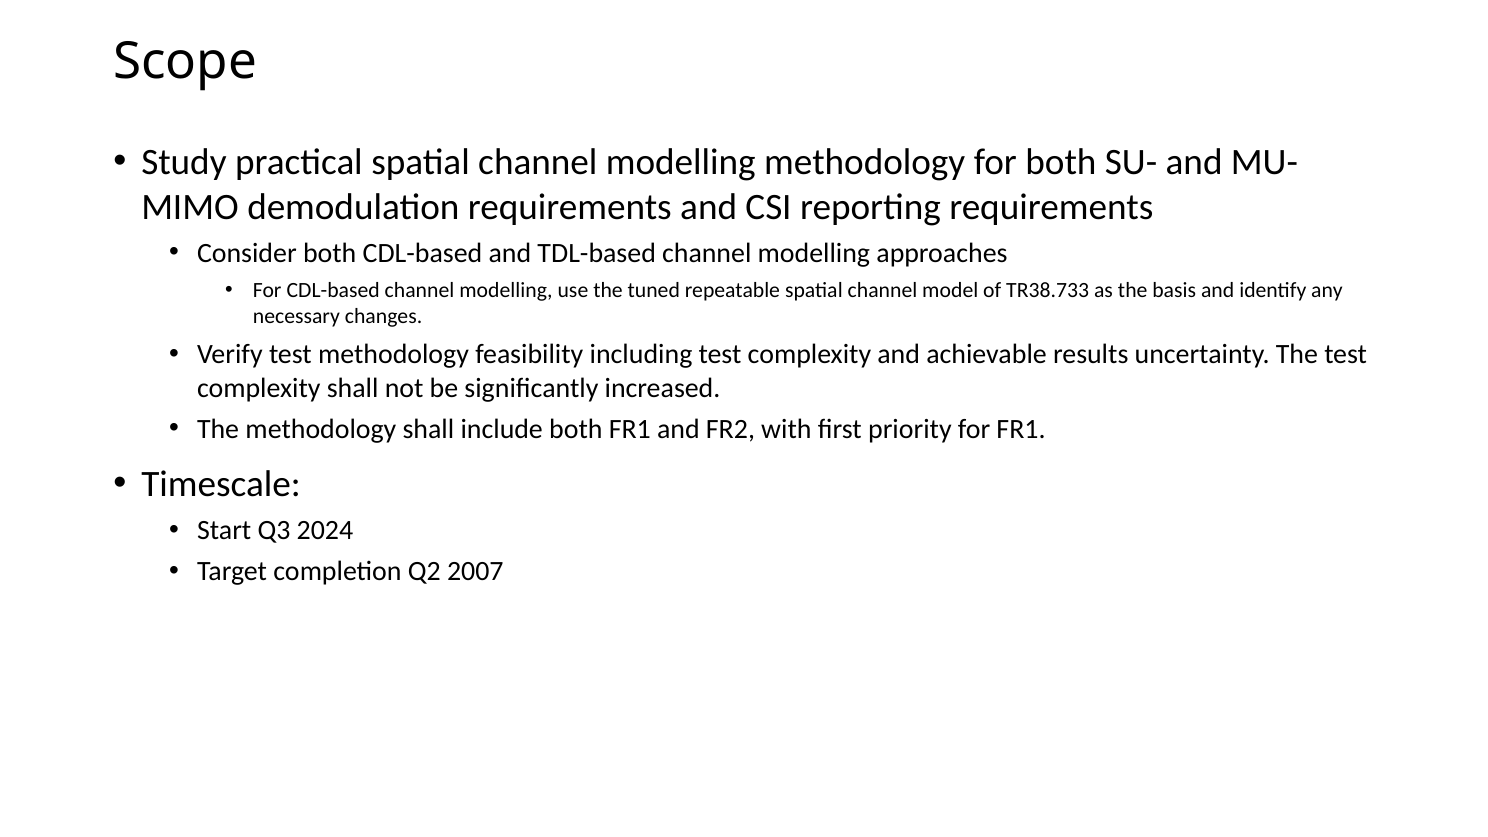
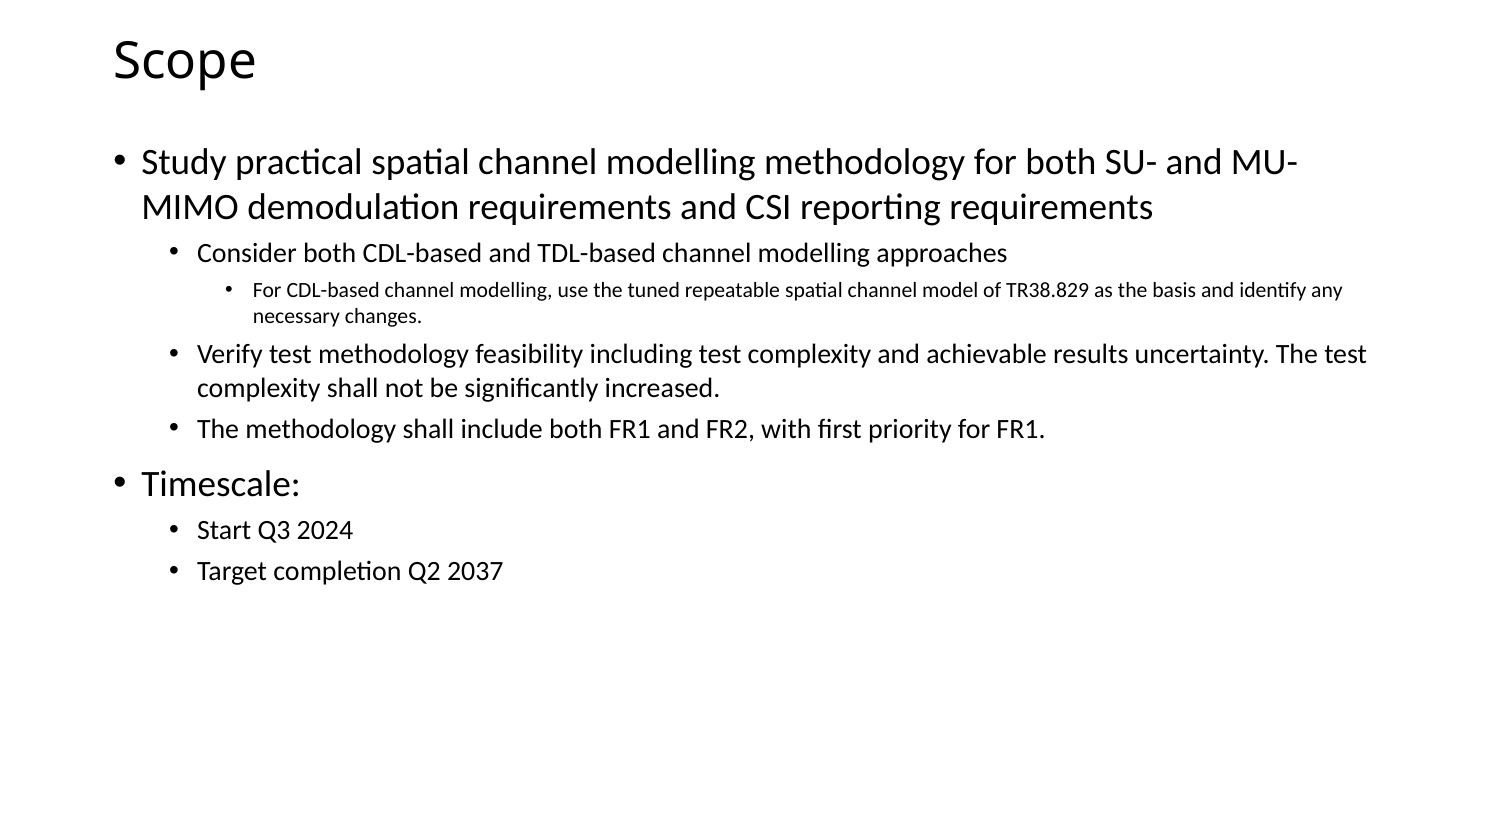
TR38.733: TR38.733 -> TR38.829 (1048, 290)
2007: 2007 -> 2037 (475, 572)
